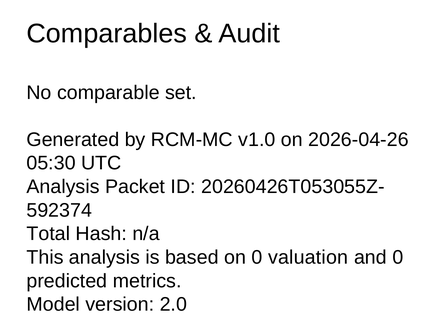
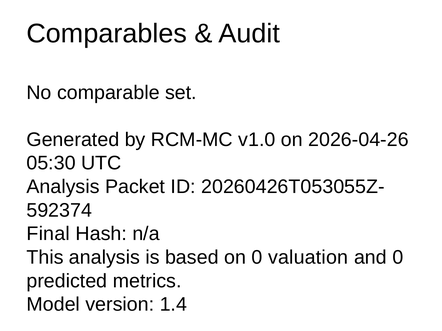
Total: Total -> Final (48, 234)
2.0: 2.0 -> 1.4 (173, 305)
